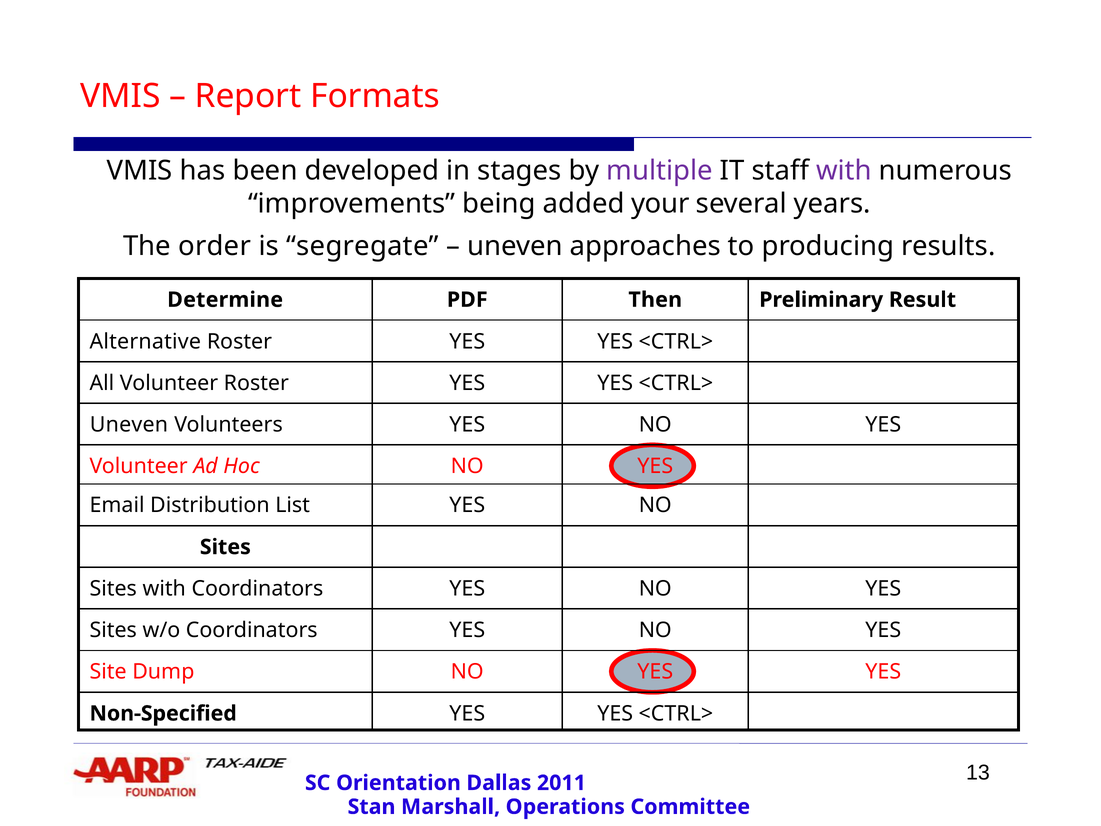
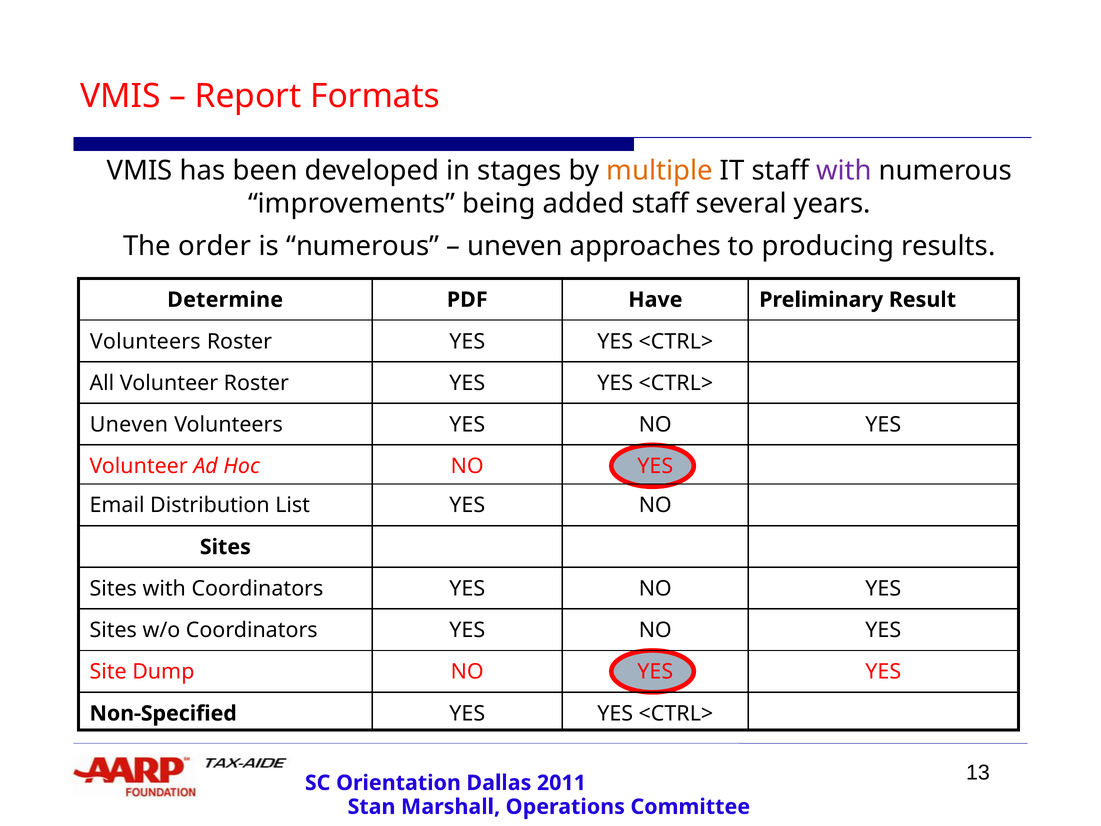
multiple colour: purple -> orange (659, 171)
added your: your -> staff (660, 204)
is segregate: segregate -> numerous (363, 246)
Then: Then -> Have (655, 300)
Alternative: Alternative -> Volunteers (145, 341)
